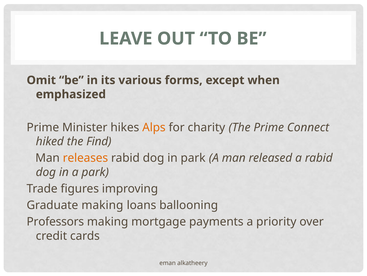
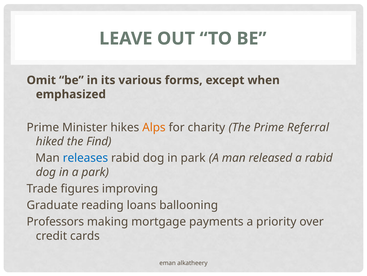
Connect: Connect -> Referral (308, 127)
releases colour: orange -> blue (85, 158)
Graduate making: making -> reading (102, 205)
